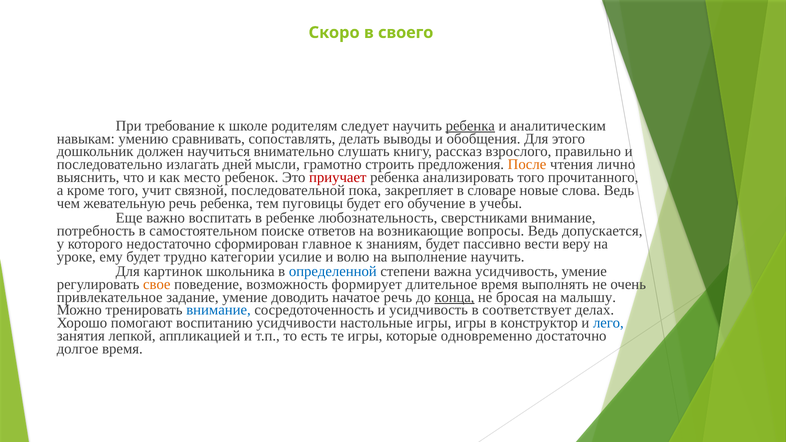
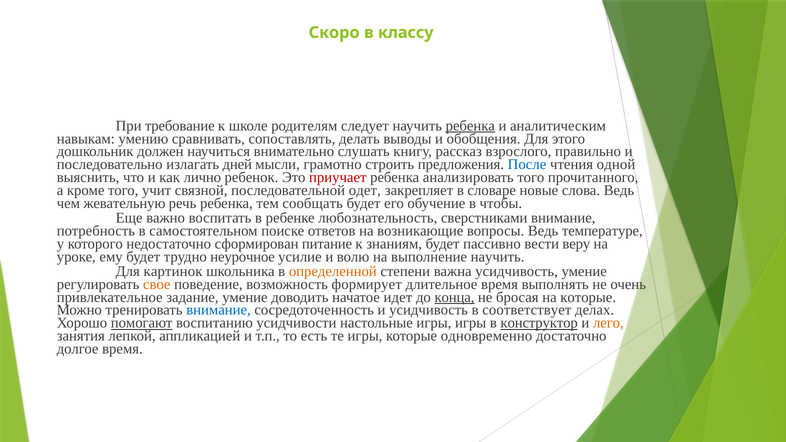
своего: своего -> классу (406, 33)
После colour: orange -> blue (527, 165)
лично: лично -> одной (616, 165)
место: место -> лично (202, 177)
пока: пока -> одет (365, 190)
пуговицы: пуговицы -> сообщать (313, 203)
учебы: учебы -> чтобы (501, 203)
допускается: допускается -> температуре (602, 231)
главное: главное -> питание (327, 244)
категории: категории -> неурочное (243, 257)
определенной colour: blue -> orange (333, 271)
начатое речь: речь -> идет (398, 297)
на малышу: малышу -> которые (588, 297)
помогают underline: none -> present (142, 323)
конструктор underline: none -> present (539, 323)
лего colour: blue -> orange (608, 323)
